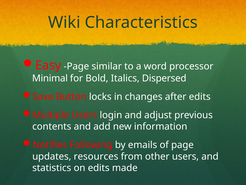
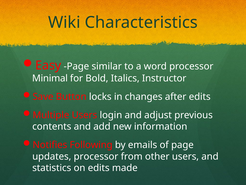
Dispersed: Dispersed -> Instructor (164, 78)
updates resources: resources -> processor (96, 156)
